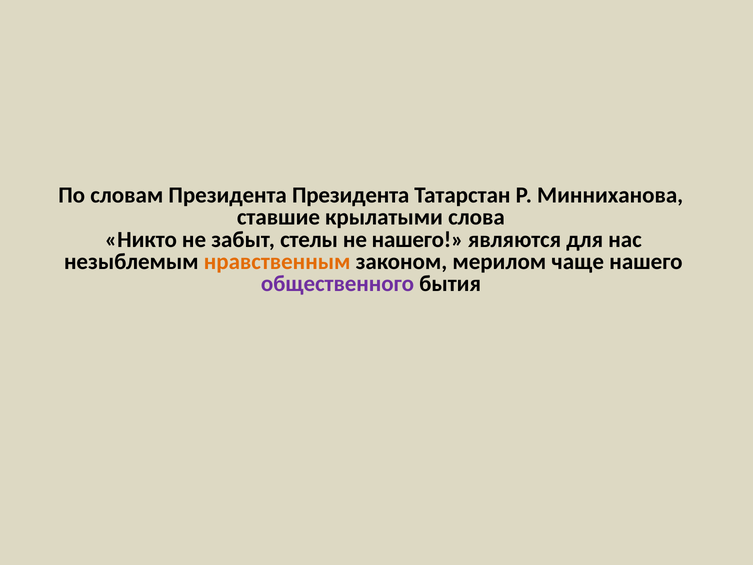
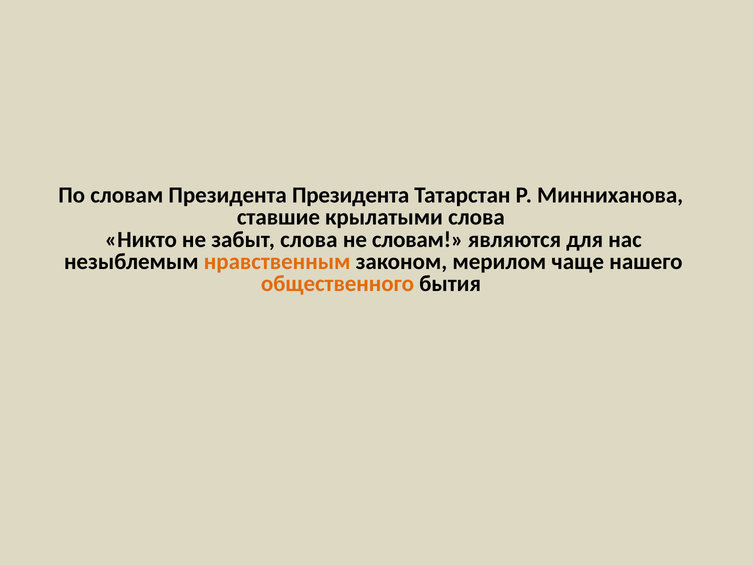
забыт стелы: стелы -> слова (309, 239)
не нашего: нашего -> словам (418, 239)
общественного colour: purple -> orange (337, 284)
